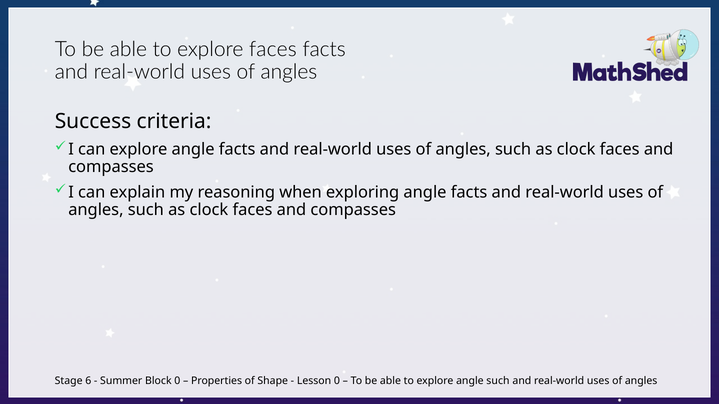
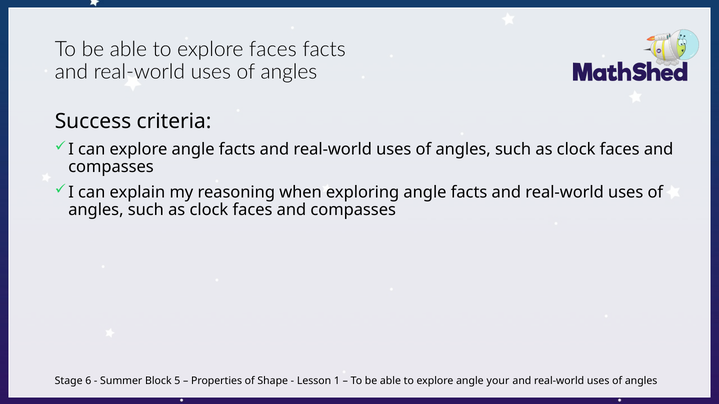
Block 0: 0 -> 5 (177, 381)
Lesson 0: 0 -> 1 (337, 381)
angle such: such -> your (498, 381)
